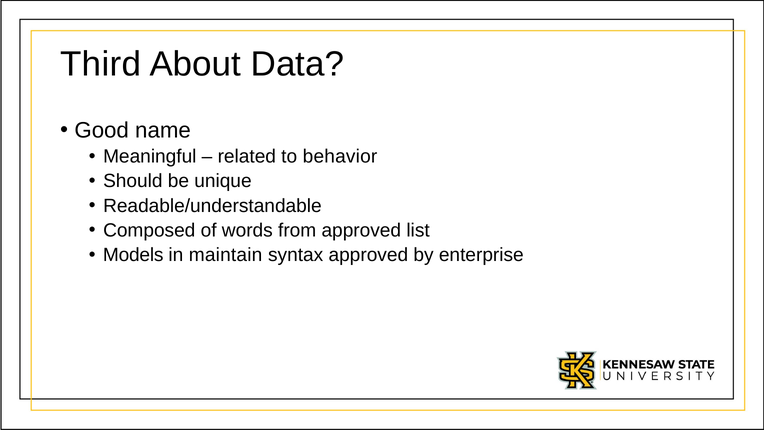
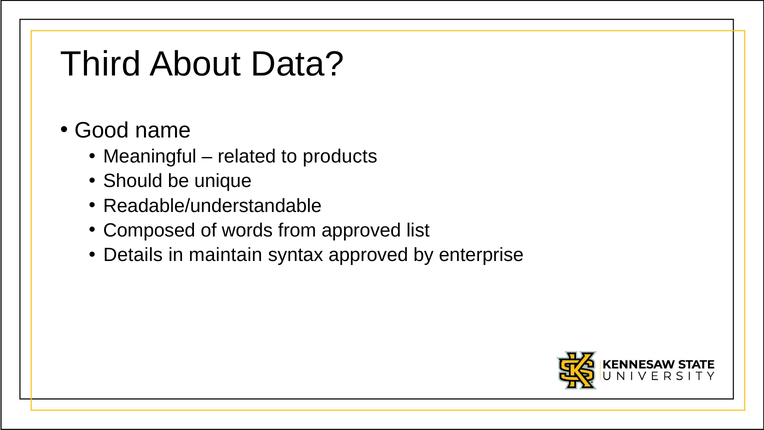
behavior: behavior -> products (340, 156)
Models: Models -> Details (133, 255)
